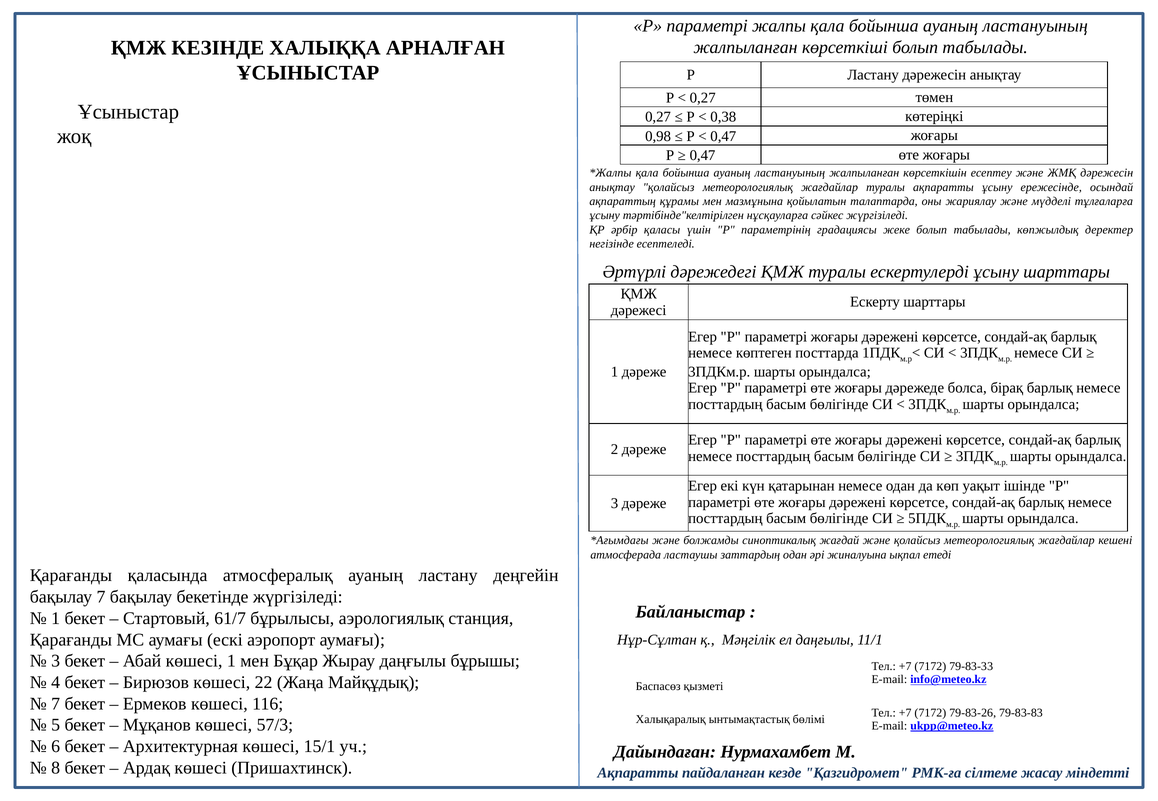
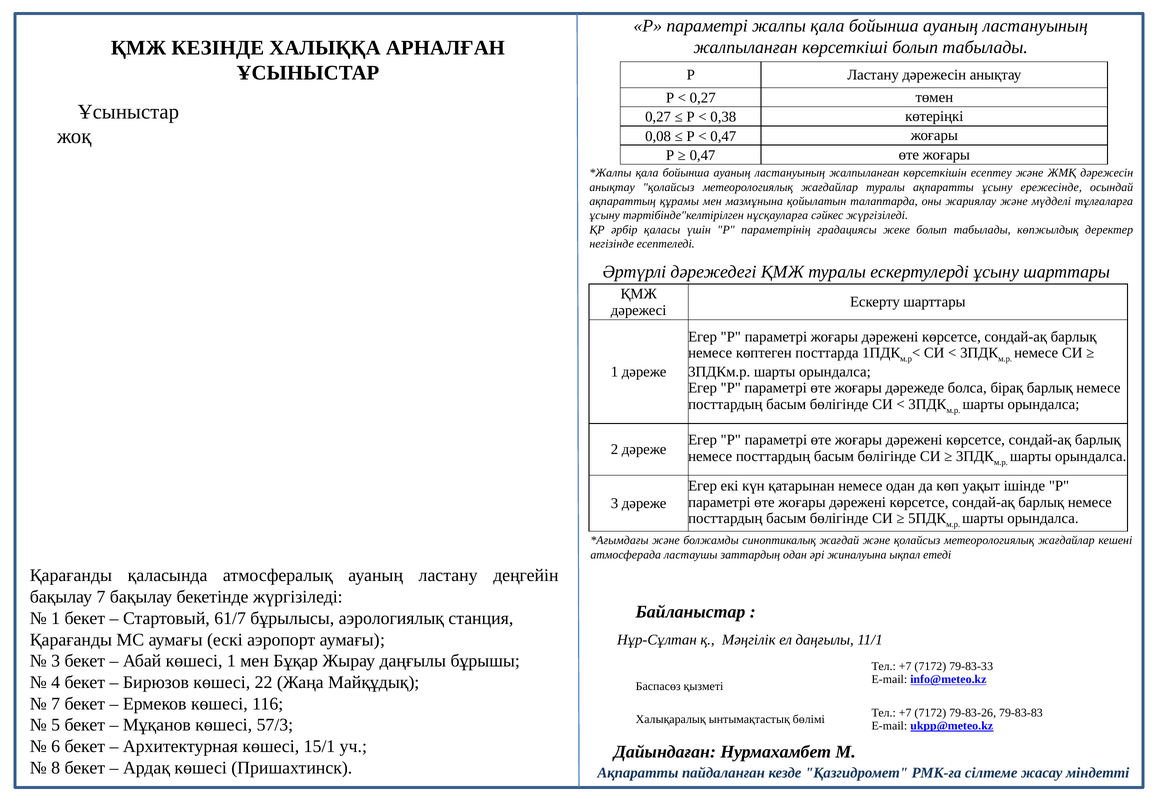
0,98: 0,98 -> 0,08 (658, 136)
